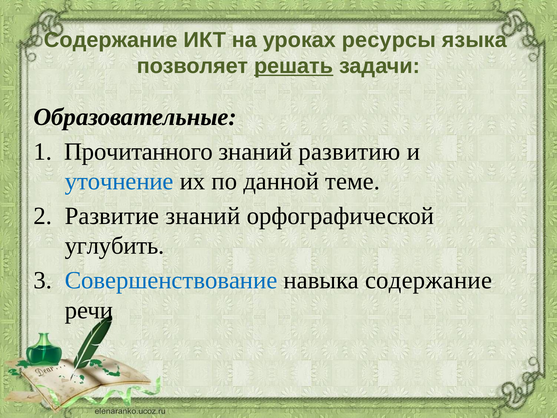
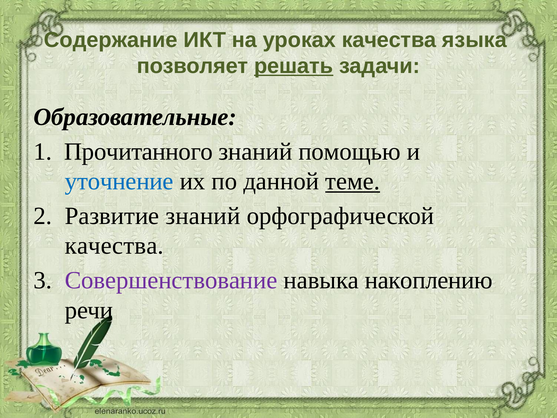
уроках ресурсы: ресурсы -> качества (389, 40)
развитию: развитию -> помощью (350, 152)
теме underline: none -> present (353, 181)
углубить: углубить -> качества (114, 246)
Совершенствование colour: blue -> purple (171, 280)
навыка содержание: содержание -> накоплению (429, 280)
